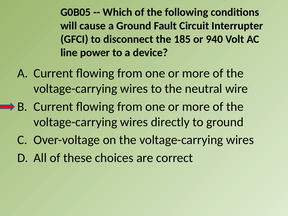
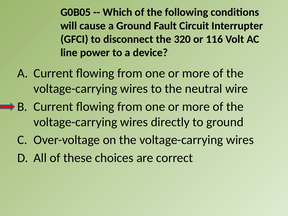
185: 185 -> 320 (182, 39)
940: 940 -> 116 (214, 39)
